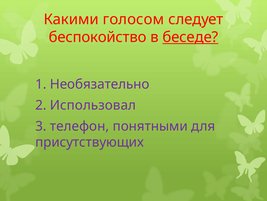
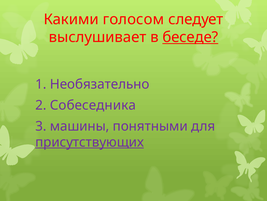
беспокойство: беспокойство -> выслушивает (98, 37)
Использовал: Использовал -> Собеседника (93, 105)
телефон: телефон -> машины (80, 126)
присутствующих underline: none -> present (90, 142)
